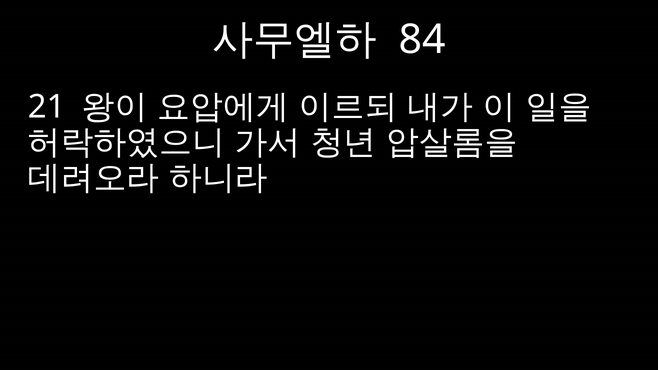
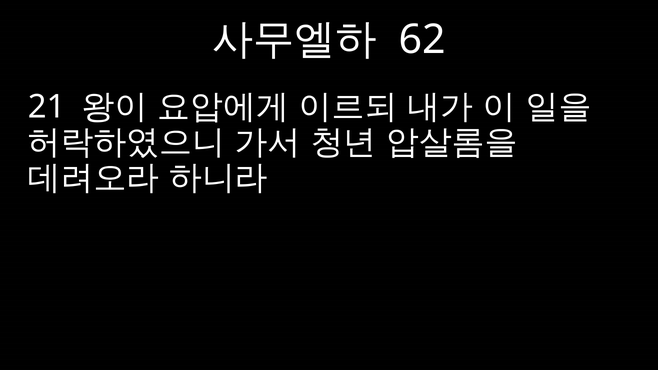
84: 84 -> 62 (422, 40)
